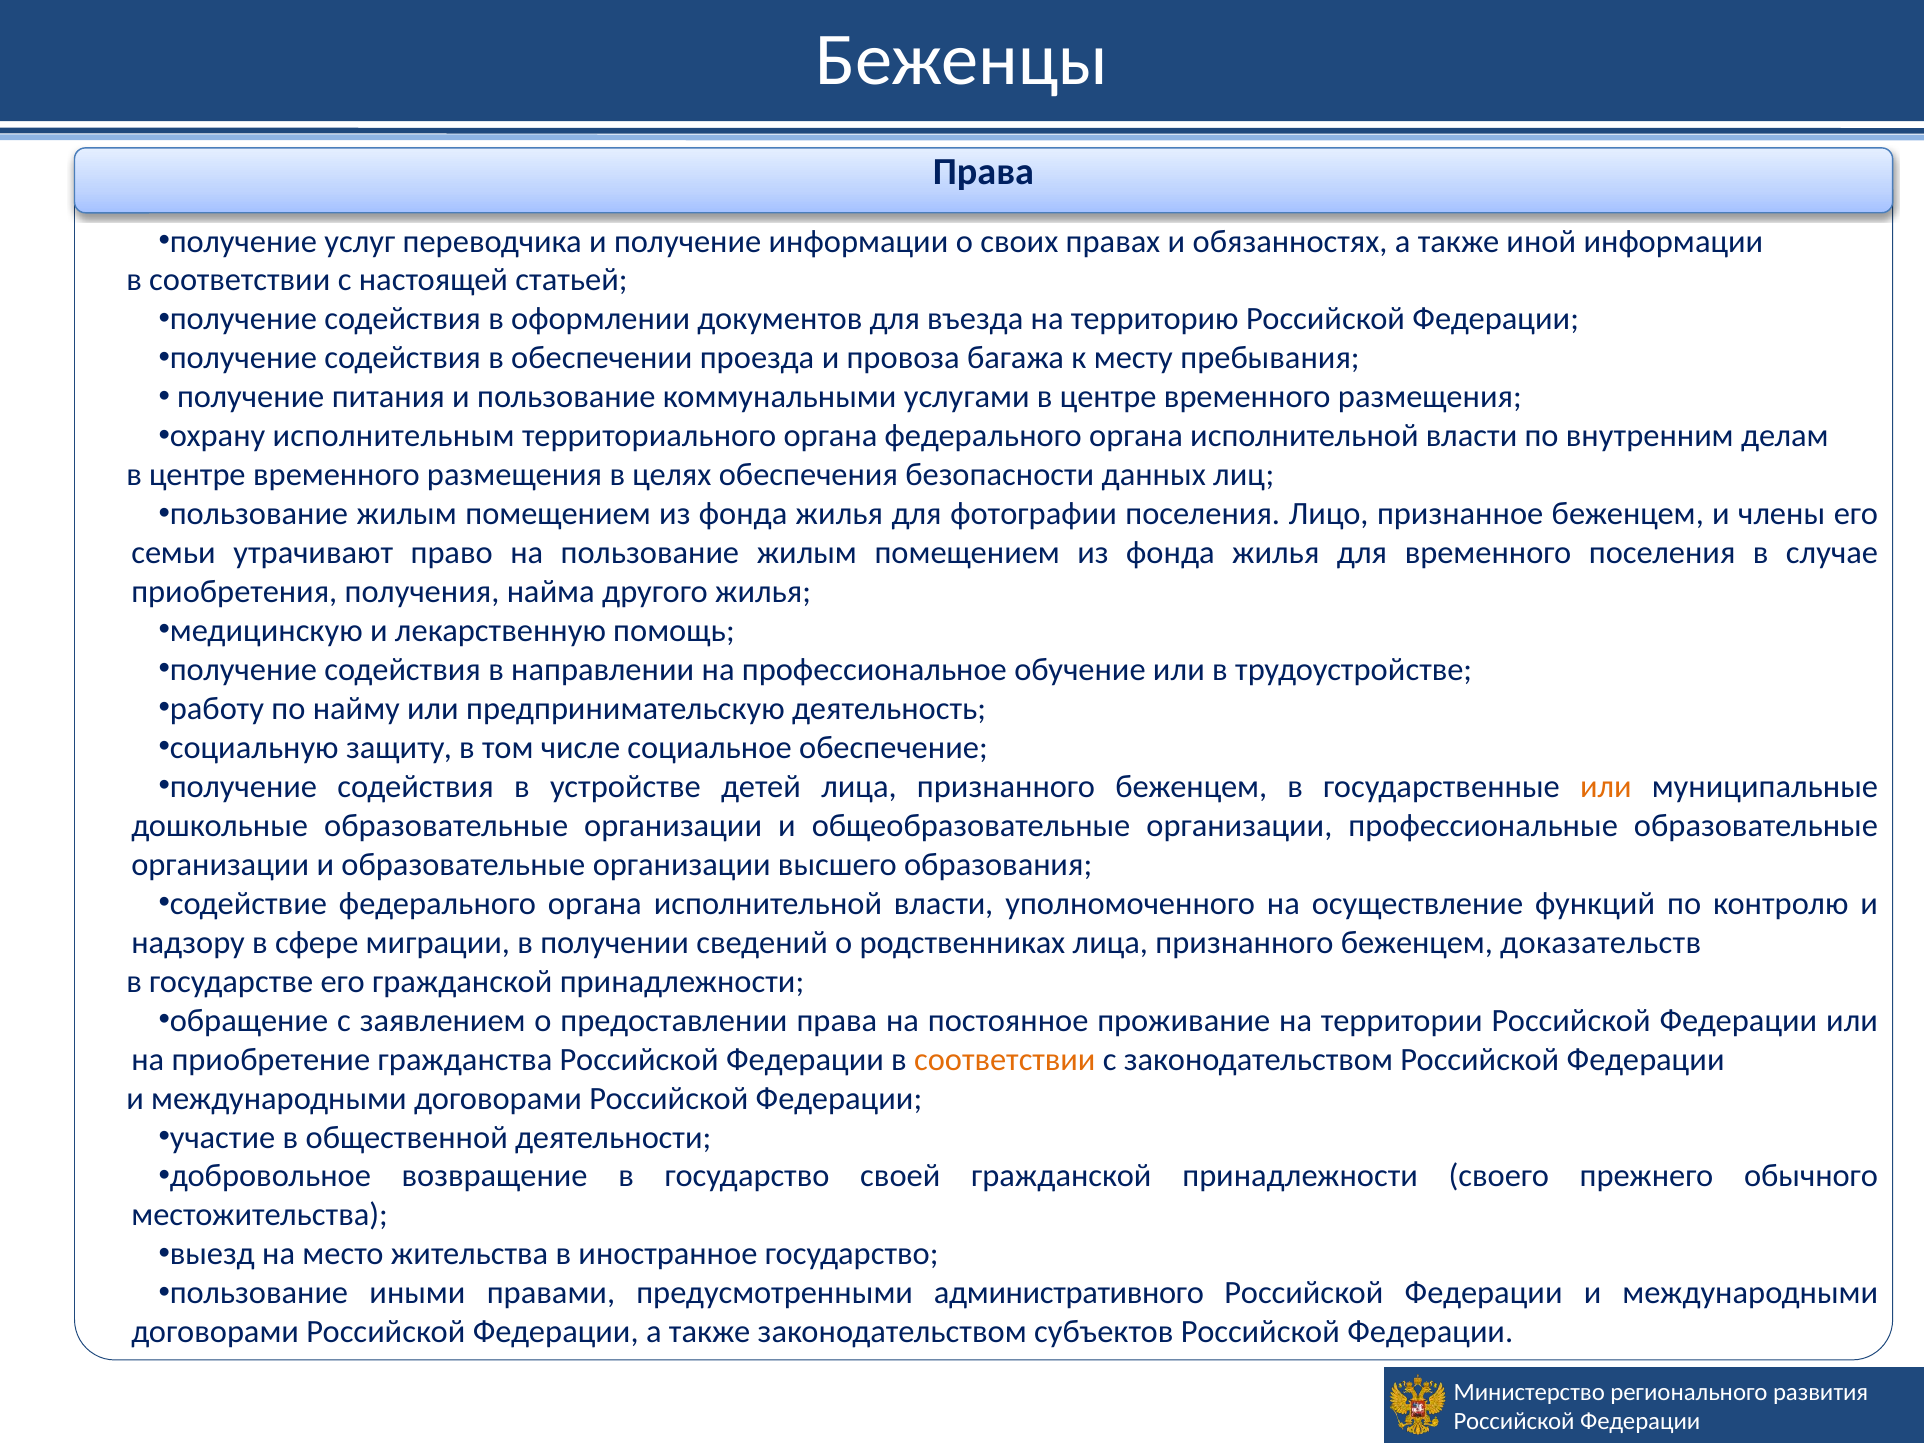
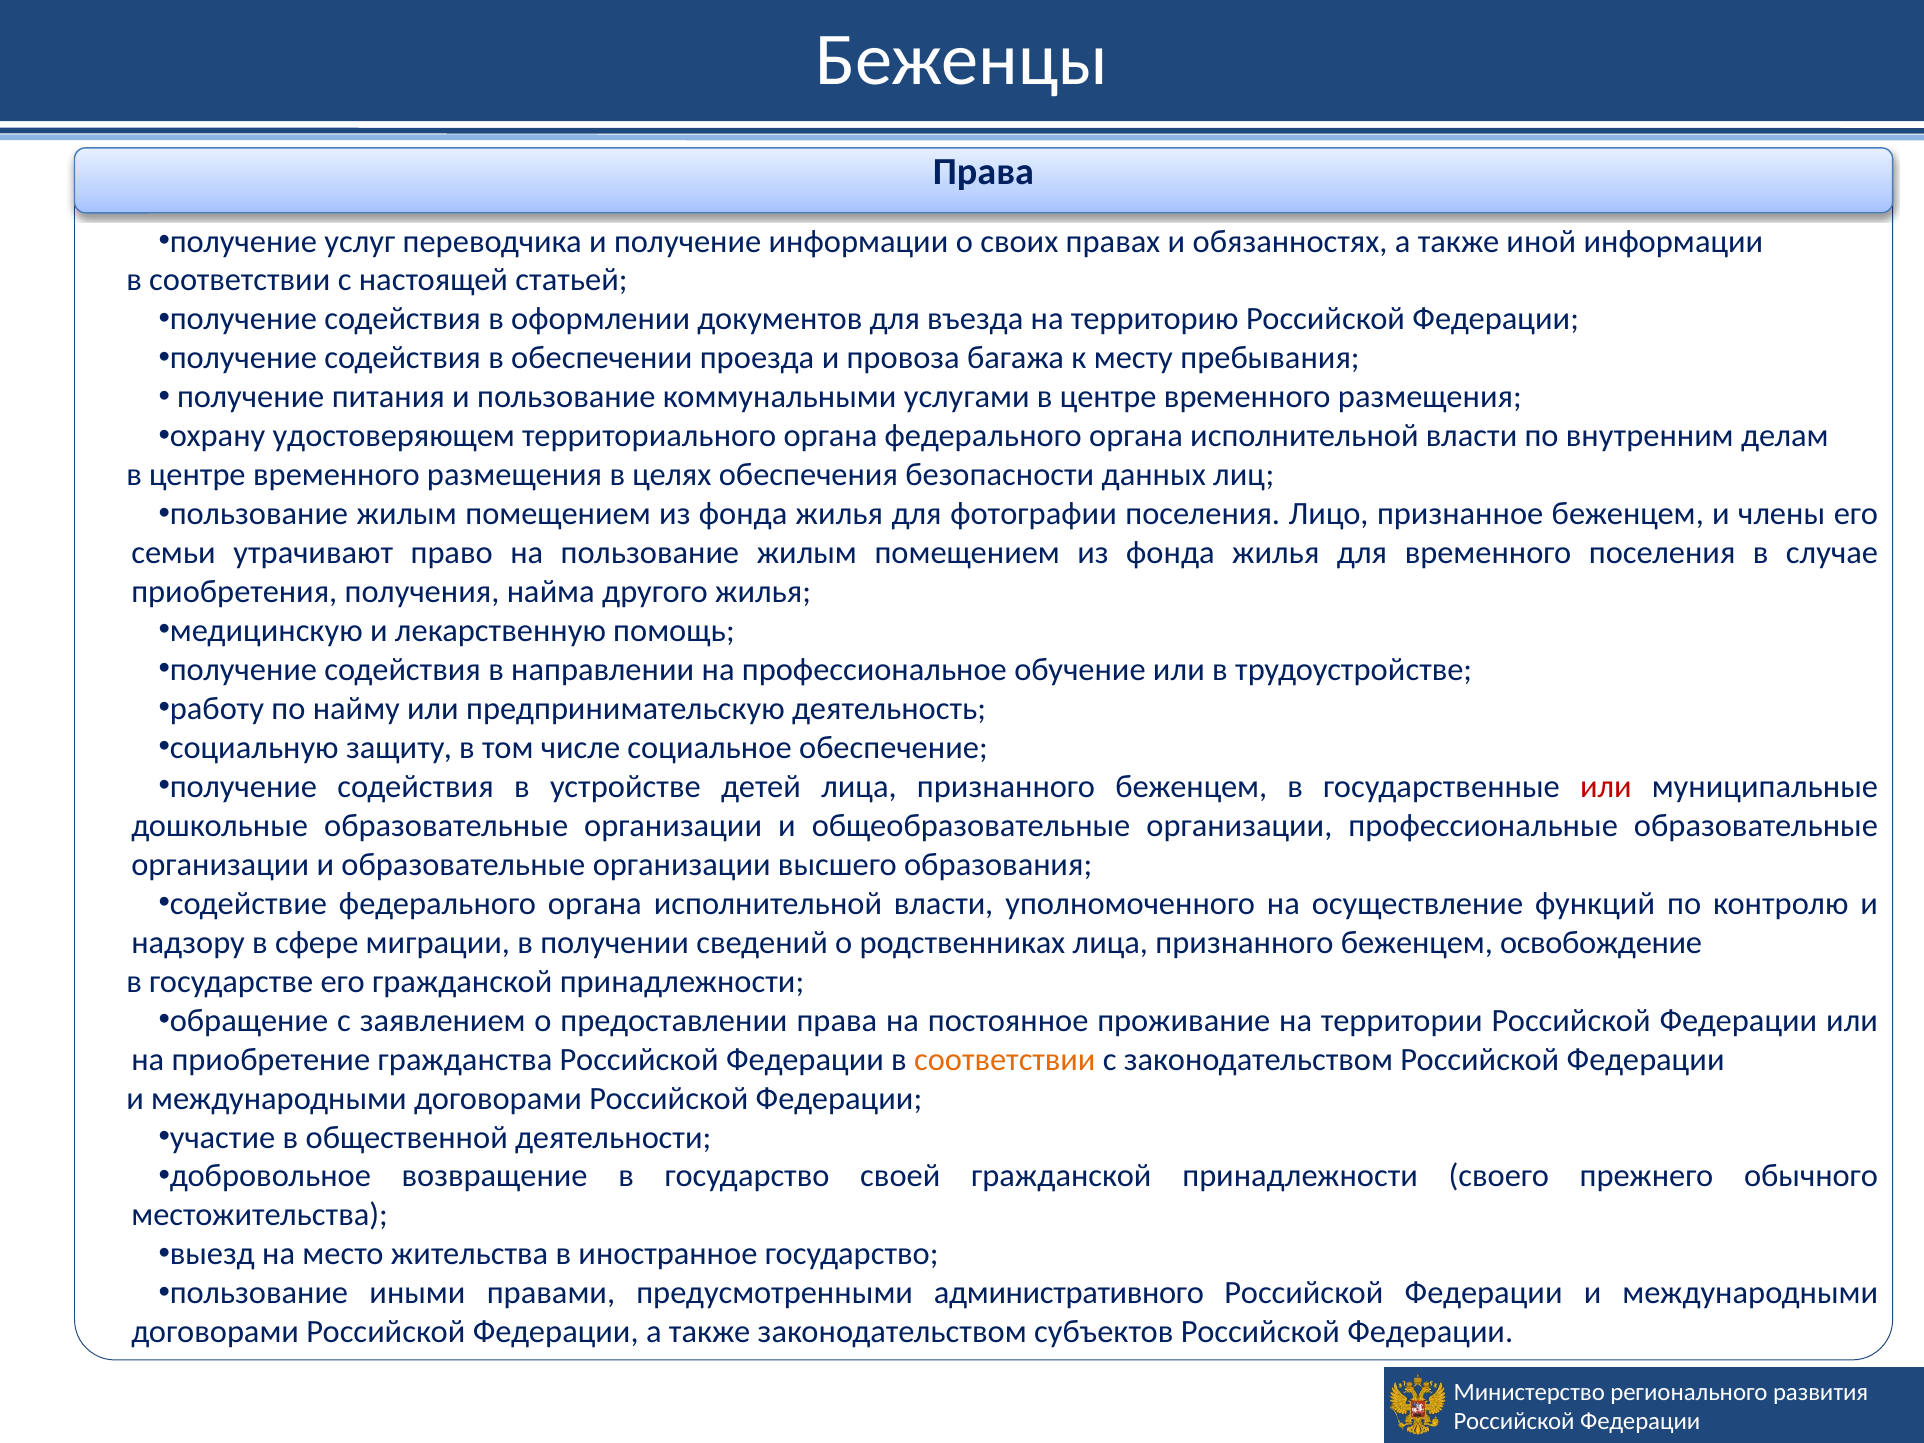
исполнительным: исполнительным -> удостоверяющем (394, 436)
или colour: orange -> red (1606, 787)
доказательств: доказательств -> освобождение (1601, 943)
